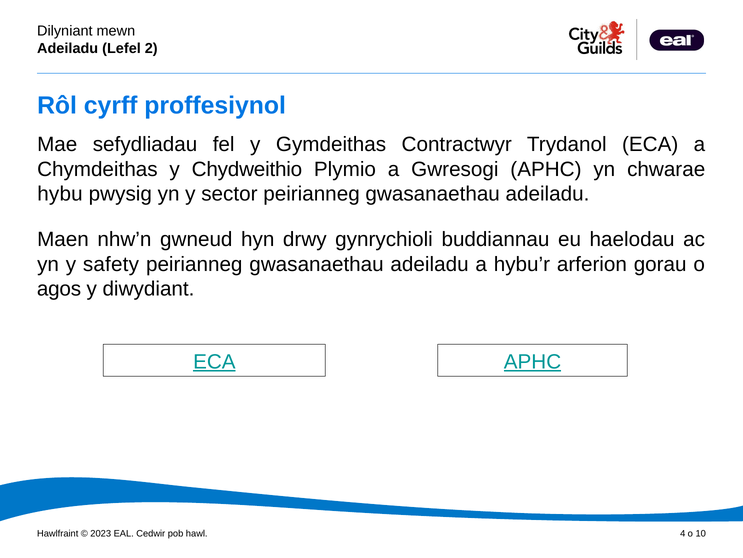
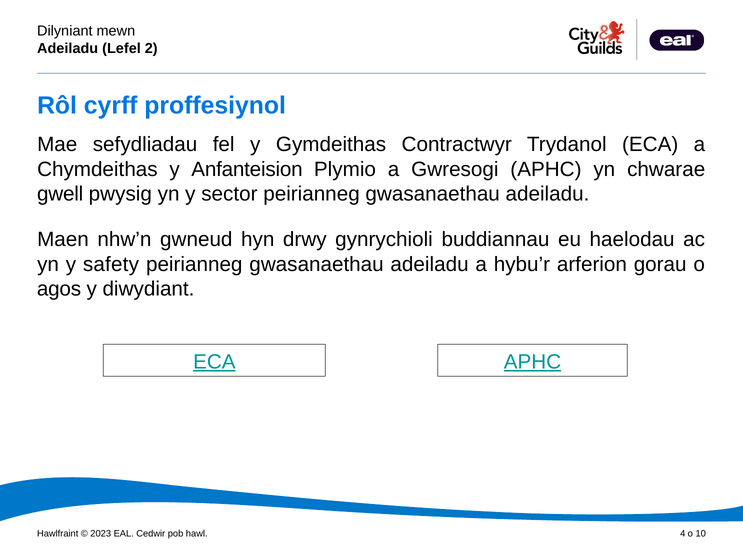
Chydweithio: Chydweithio -> Anfanteision (247, 169)
hybu: hybu -> gwell (60, 194)
